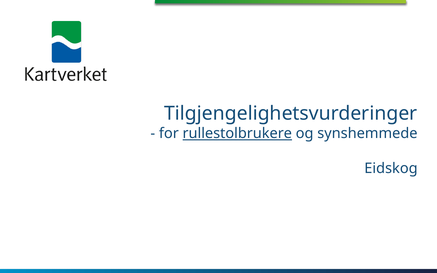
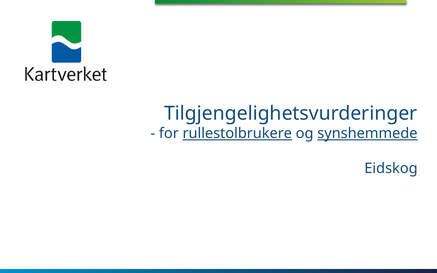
synshemmede underline: none -> present (367, 134)
